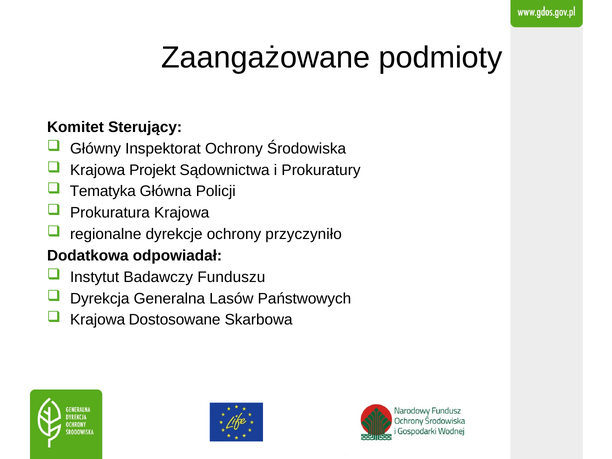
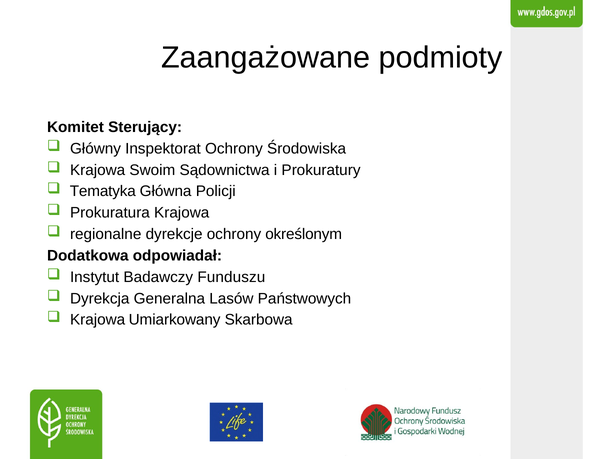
Projekt: Projekt -> Swoim (152, 170)
przyczyniło: przyczyniło -> określonym (304, 234)
Dostosowane: Dostosowane -> Umiarkowany (175, 320)
